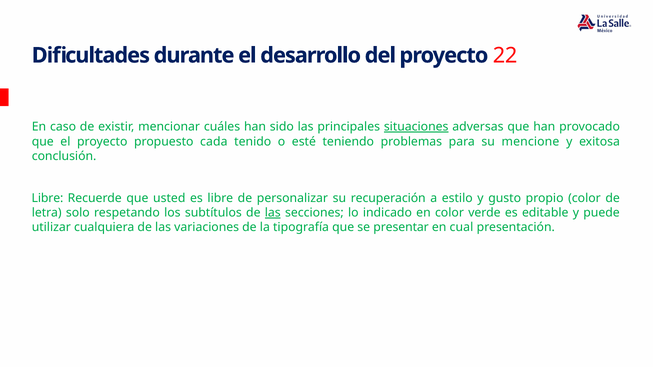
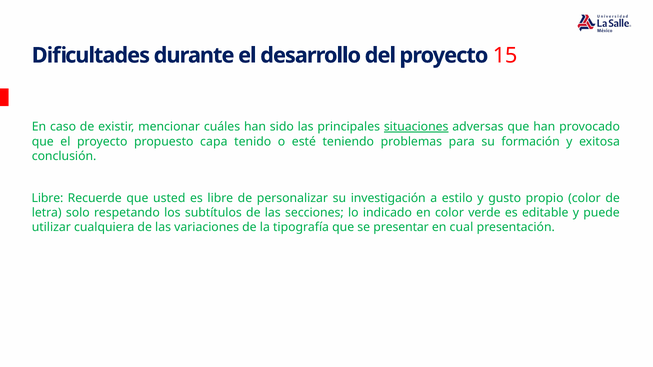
22: 22 -> 15 (505, 55)
cada: cada -> capa (214, 142)
mencione: mencione -> formación (531, 142)
recuperación: recuperación -> investigación (388, 198)
las underline: present -> none (273, 213)
